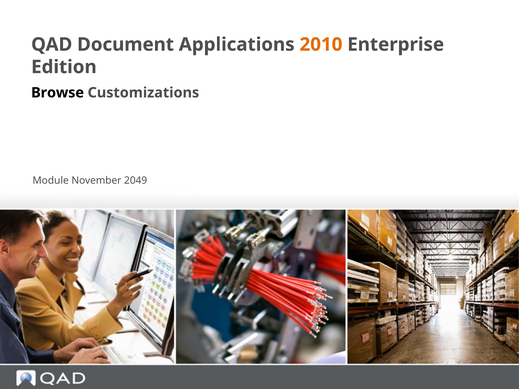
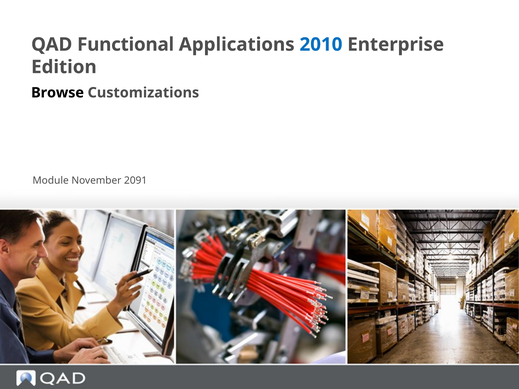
Document: Document -> Functional (126, 45)
2010 colour: orange -> blue (321, 45)
2049: 2049 -> 2091 (136, 181)
